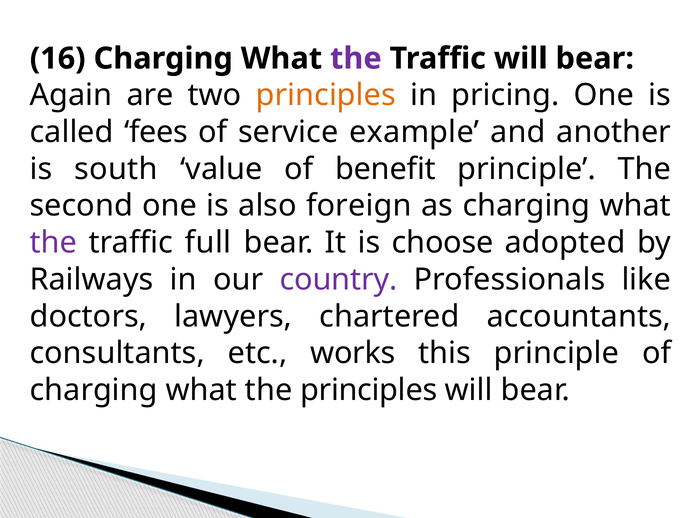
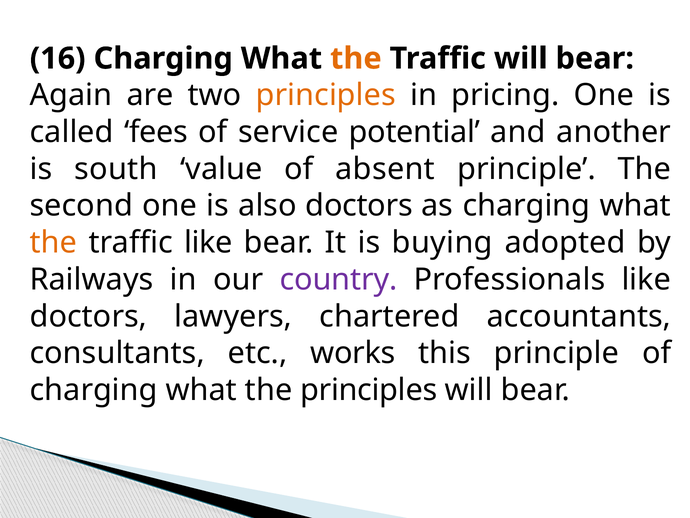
the colour: purple -> orange (356, 58)
example: example -> potential (415, 132)
benefit: benefit -> absent (385, 169)
also foreign: foreign -> doctors (359, 206)
the colour: purple -> orange (53, 242)
traffic full: full -> like (208, 242)
choose: choose -> buying (442, 242)
